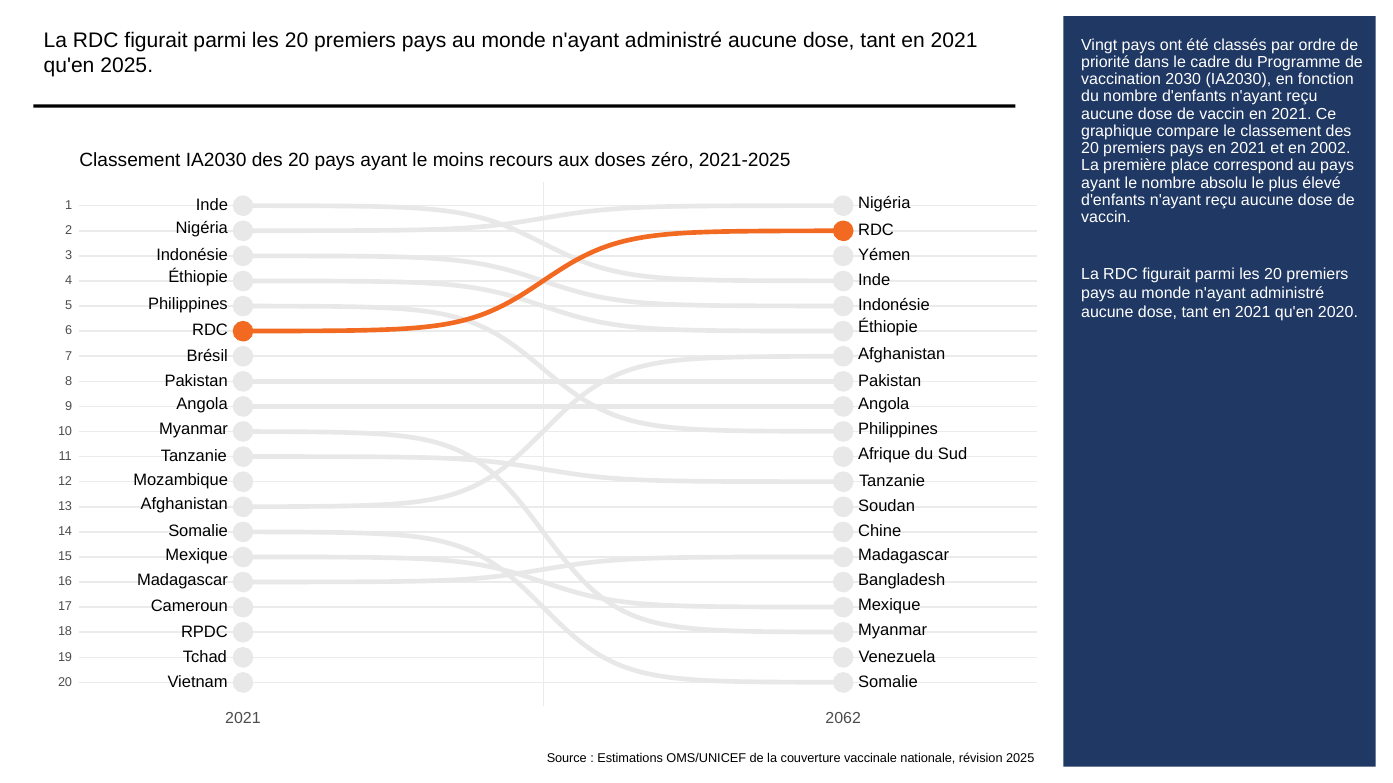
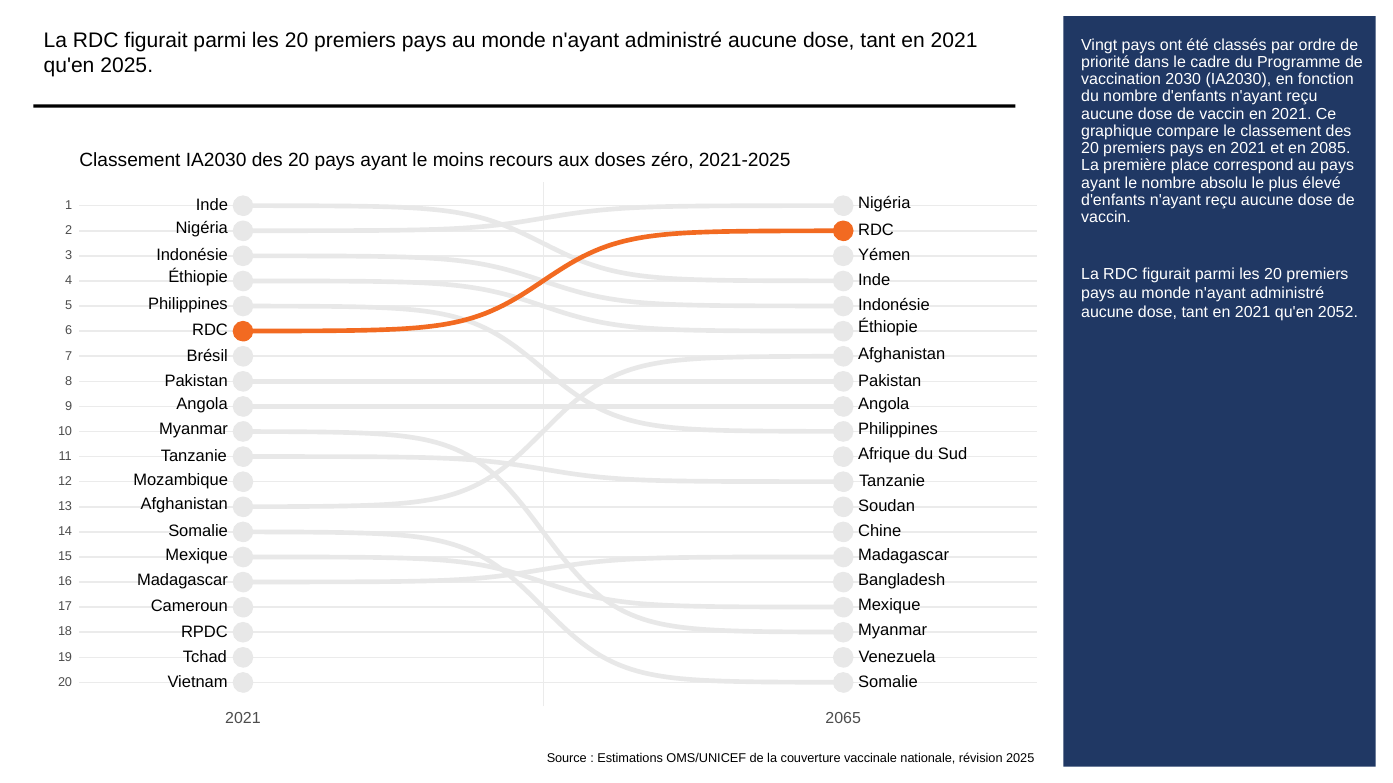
2002: 2002 -> 2085 (1330, 148)
2020: 2020 -> 2052 (1338, 313)
2062: 2062 -> 2065 (843, 719)
